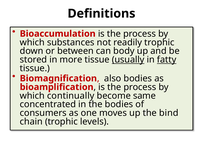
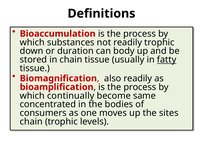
between: between -> duration (75, 51)
in more: more -> chain (71, 60)
usually underline: present -> none (128, 60)
also bodies: bodies -> readily (138, 79)
bind: bind -> sites (169, 113)
